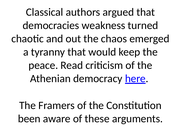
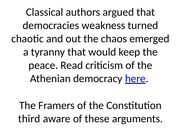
been: been -> third (29, 119)
